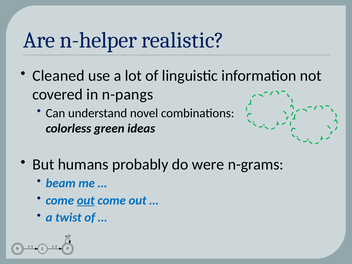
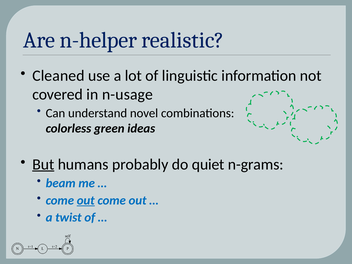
n-pangs: n-pangs -> n-usage (128, 94)
But underline: none -> present (43, 164)
were: were -> quiet (208, 164)
